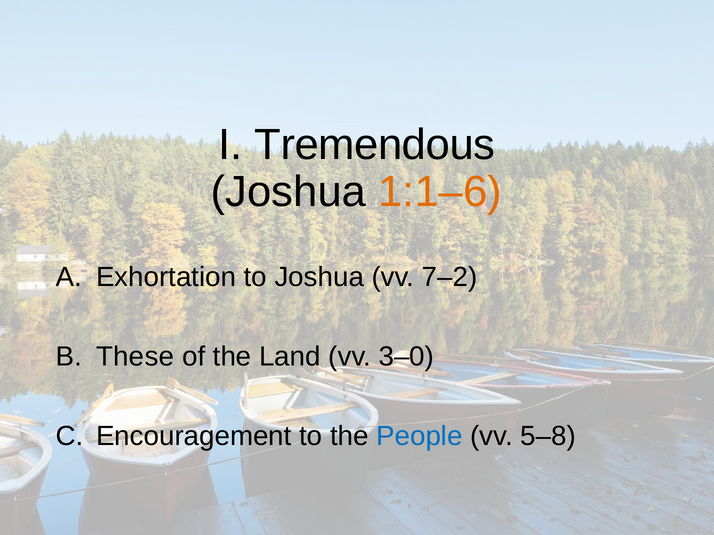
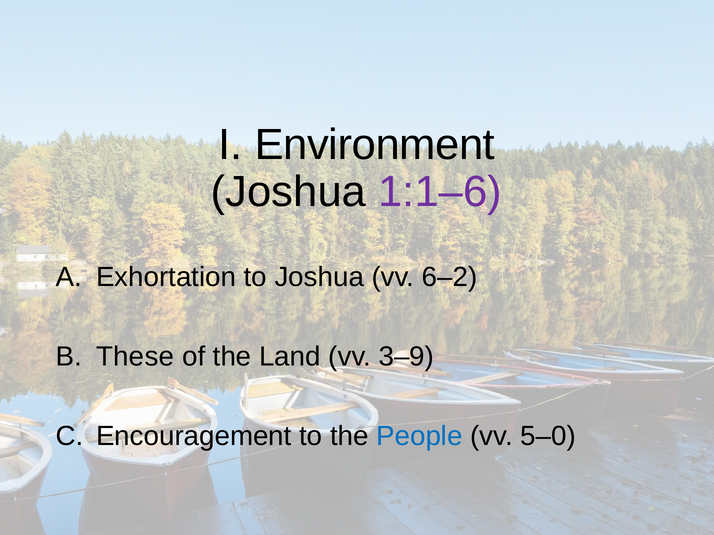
Tremendous: Tremendous -> Environment (375, 145)
1:1–6 colour: orange -> purple (440, 192)
7–2: 7–2 -> 6–2 (450, 277)
3–0: 3–0 -> 3–9 (406, 357)
5–8: 5–8 -> 5–0 (548, 437)
